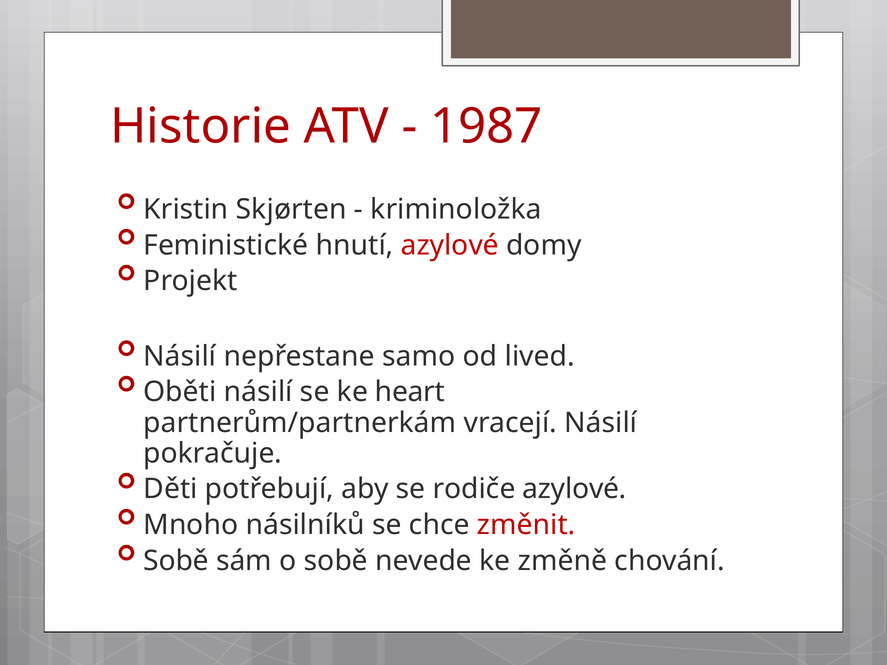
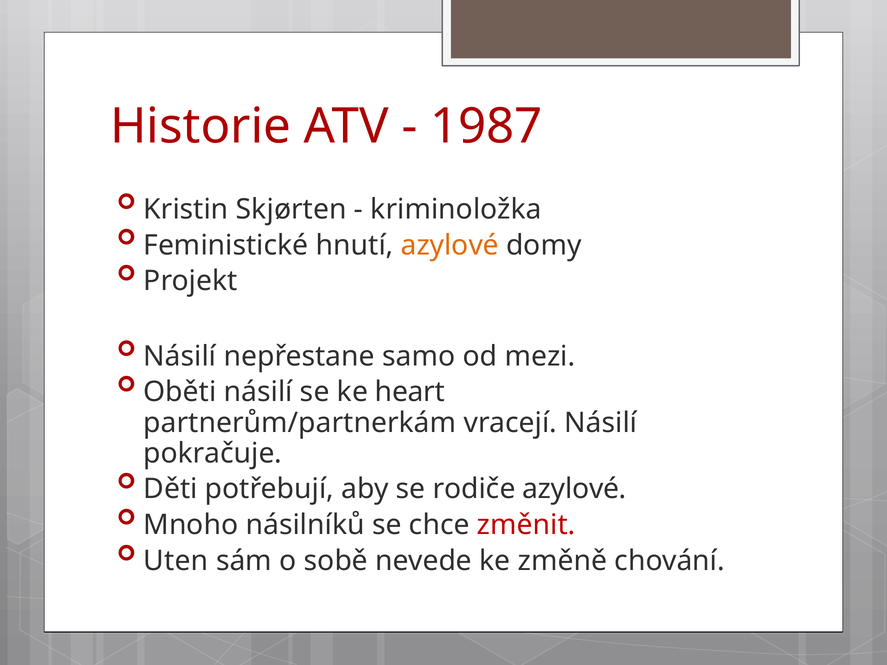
azylové colour: red -> orange (450, 245)
lived: lived -> mezi (540, 356)
Sobě: Sobě -> Uten (176, 561)
